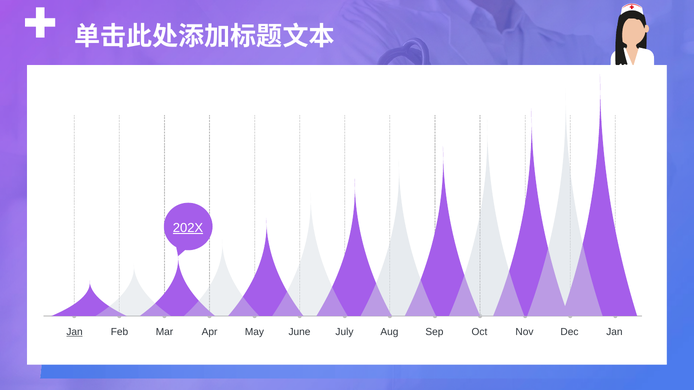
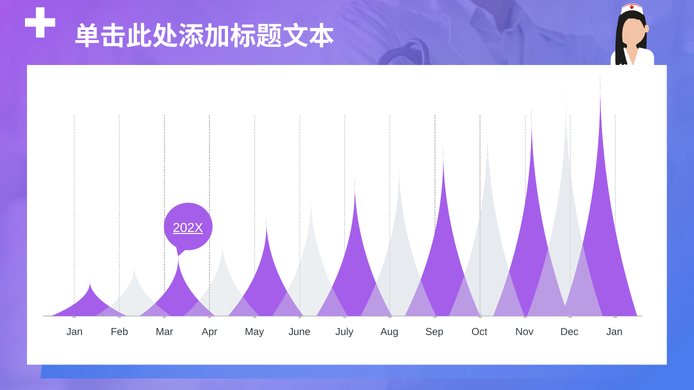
Jan underline: present -> none (75, 332)
